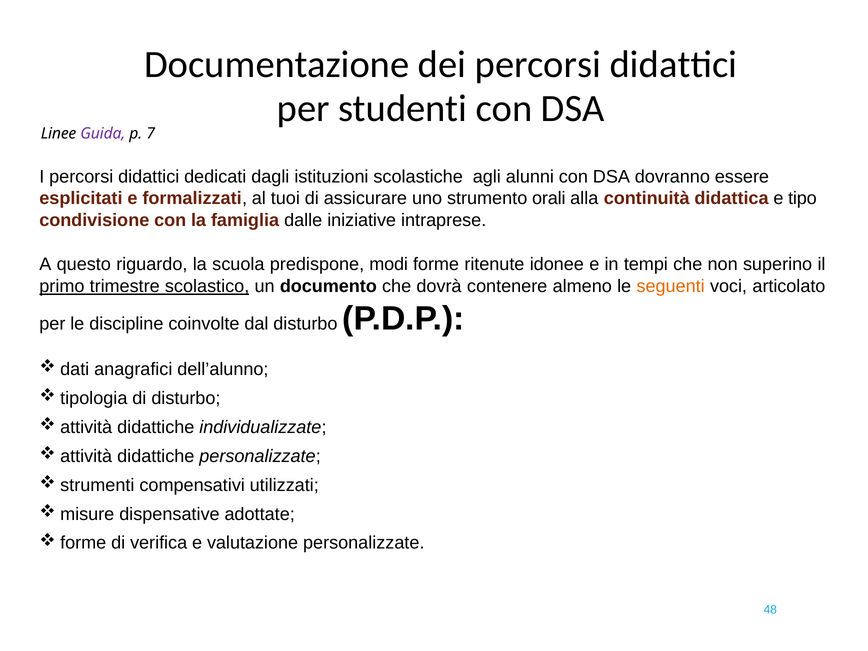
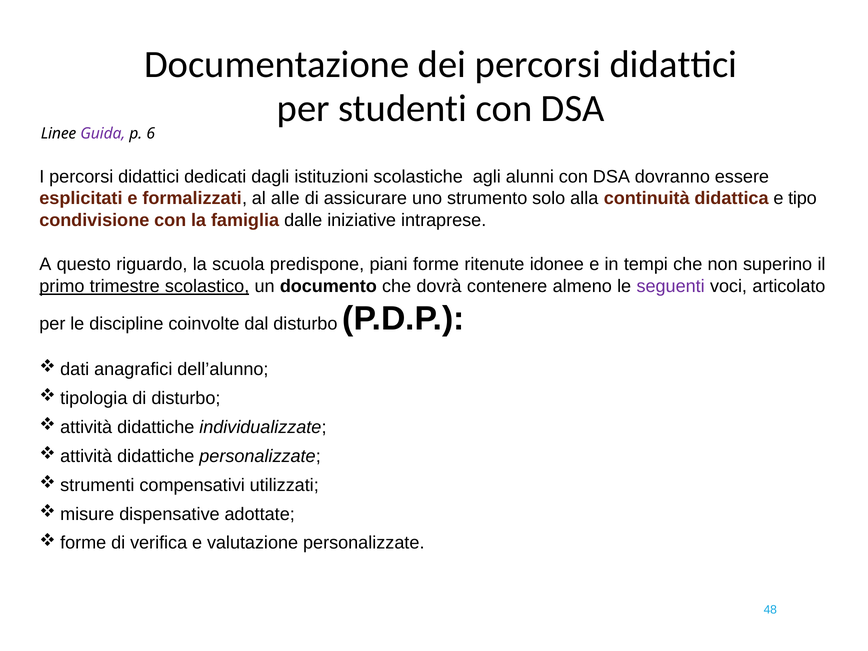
7: 7 -> 6 (151, 133)
tuoi: tuoi -> alle (285, 198)
orali: orali -> solo (549, 198)
modi: modi -> piani (389, 265)
seguenti colour: orange -> purple (671, 286)
